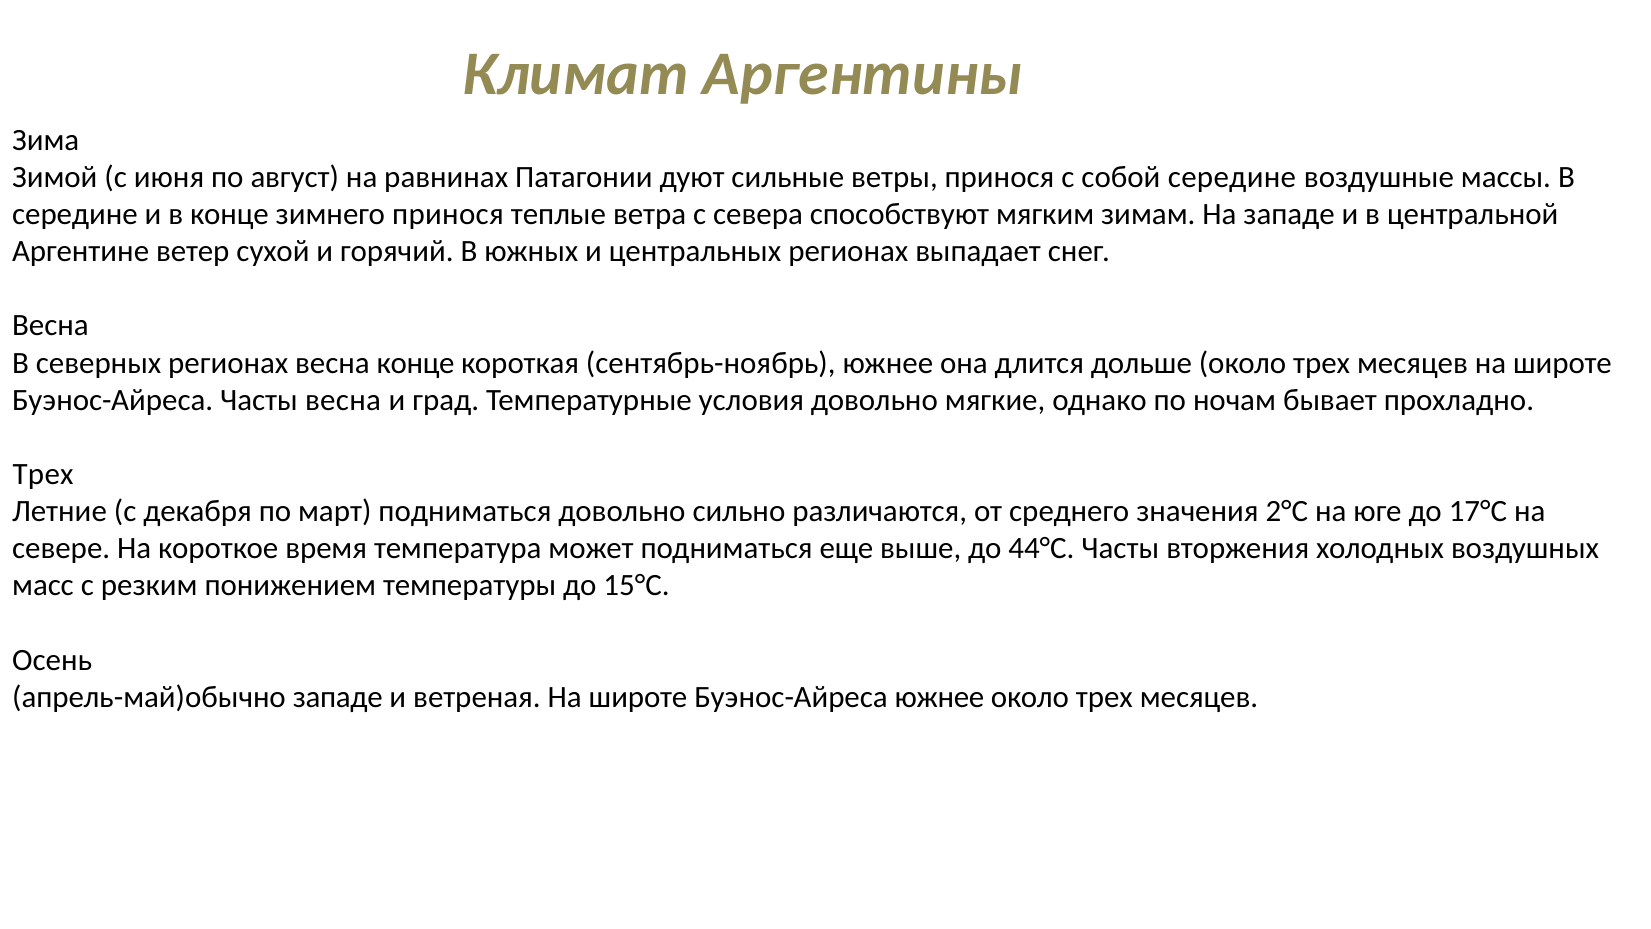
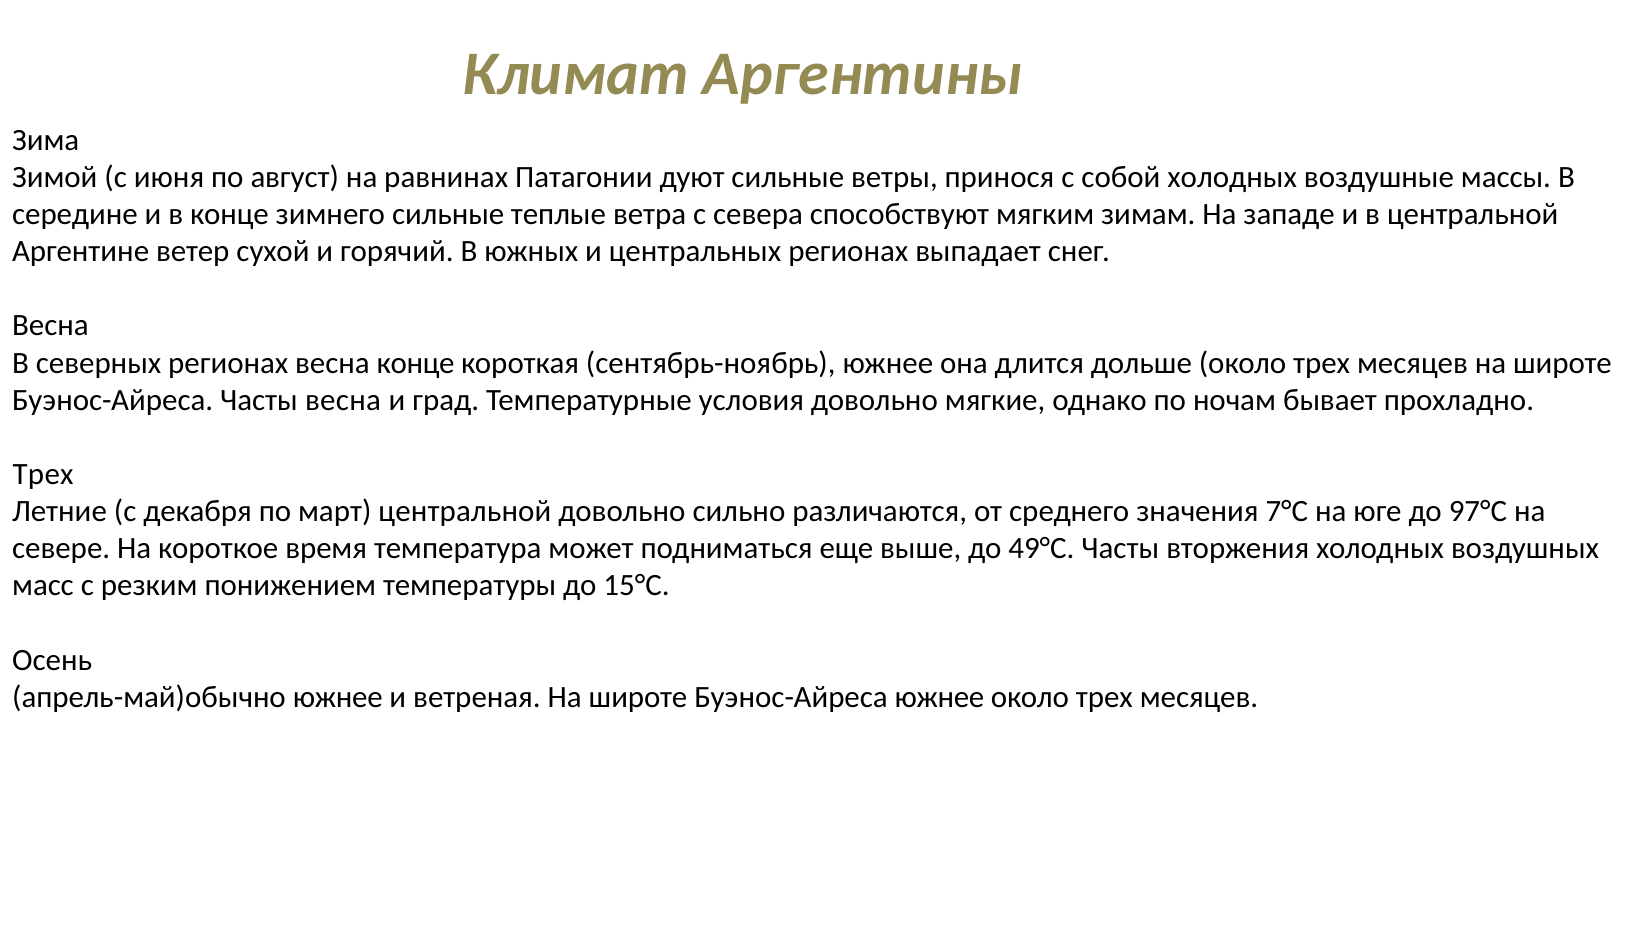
собой середине: середине -> холодных (1232, 177)
зимнего принося: принося -> сильные (448, 214)
март подниматься: подниматься -> центральной (465, 511)
2°C: 2°C -> 7°C (1287, 511)
17°C: 17°C -> 97°C (1478, 511)
44°C: 44°C -> 49°C (1041, 548)
апрель-май)обычно западе: западе -> южнее (338, 697)
